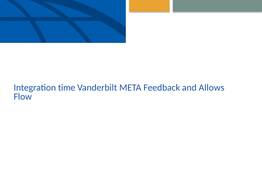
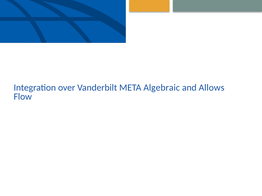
time: time -> over (67, 88)
Feedback: Feedback -> Algebraic (162, 88)
